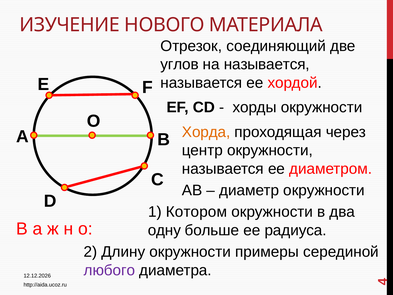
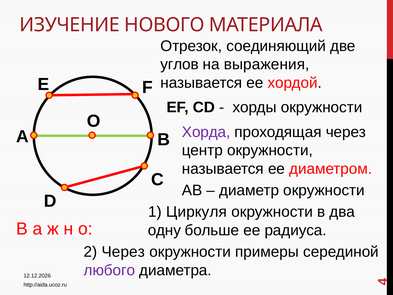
на называется: называется -> выражения (267, 64)
Хорда colour: orange -> purple (206, 132)
Котором: Котором -> Циркуля (196, 212)
2 Длину: Длину -> Через (123, 252)
